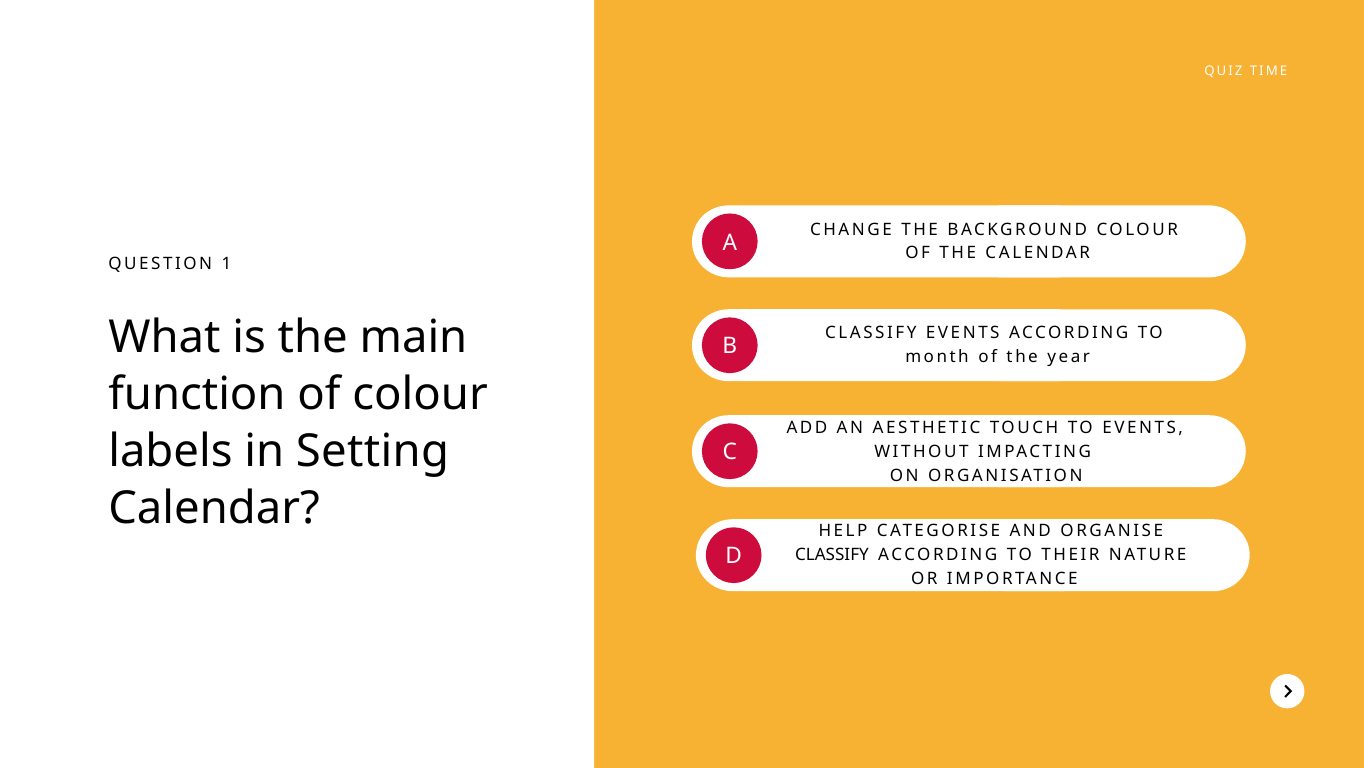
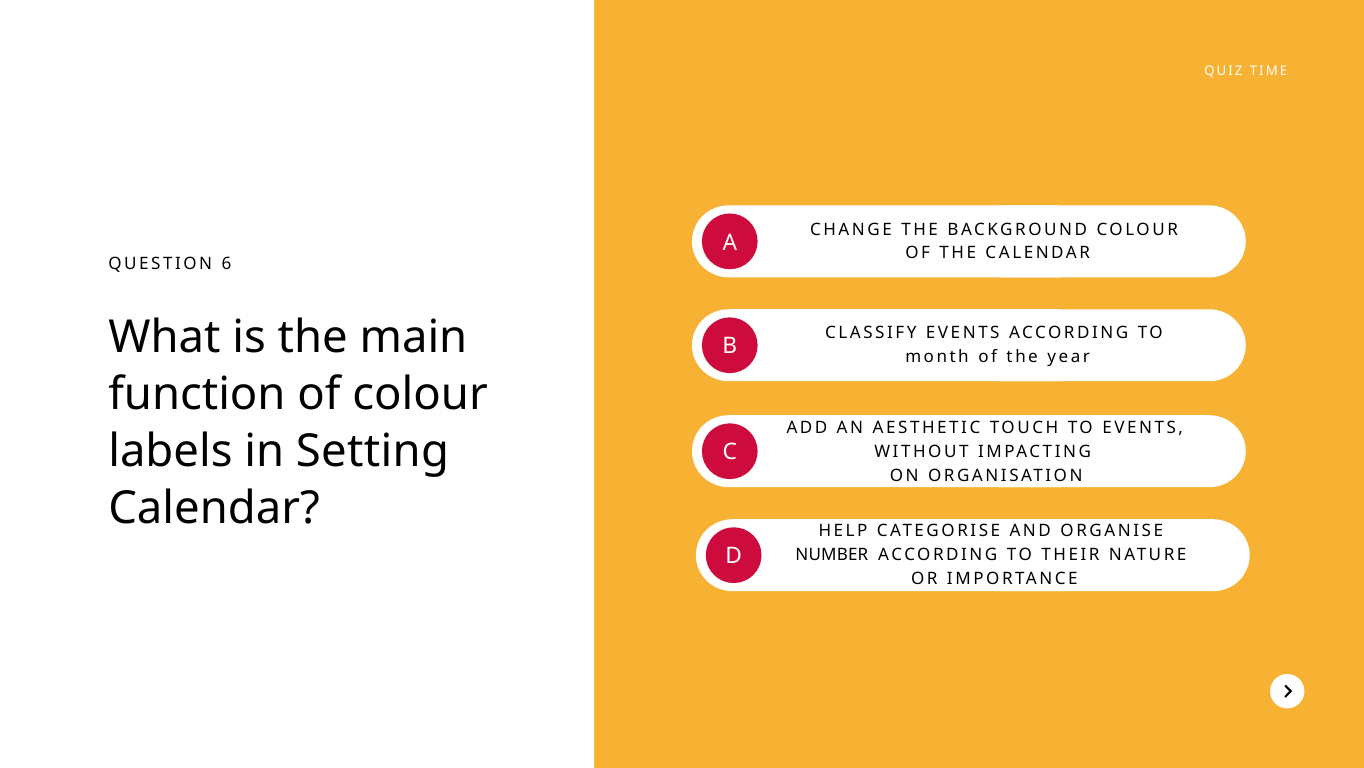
1: 1 -> 6 (226, 264)
CLASSIFY: CLASSIFY -> NUMBER (832, 555)
